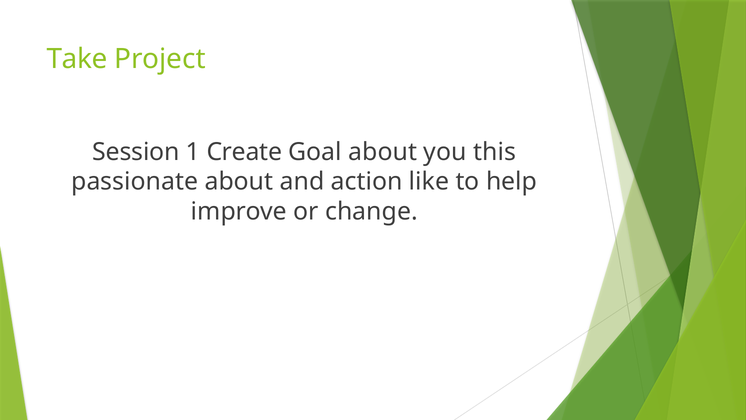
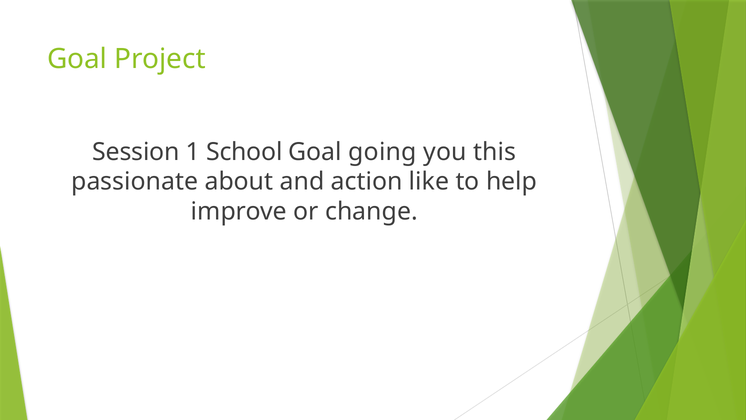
Take: Take -> Goal (77, 59)
Create: Create -> School (244, 152)
Goal about: about -> going (383, 152)
